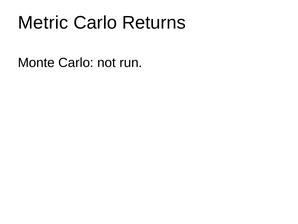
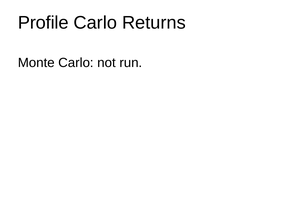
Metric: Metric -> Profile (43, 23)
